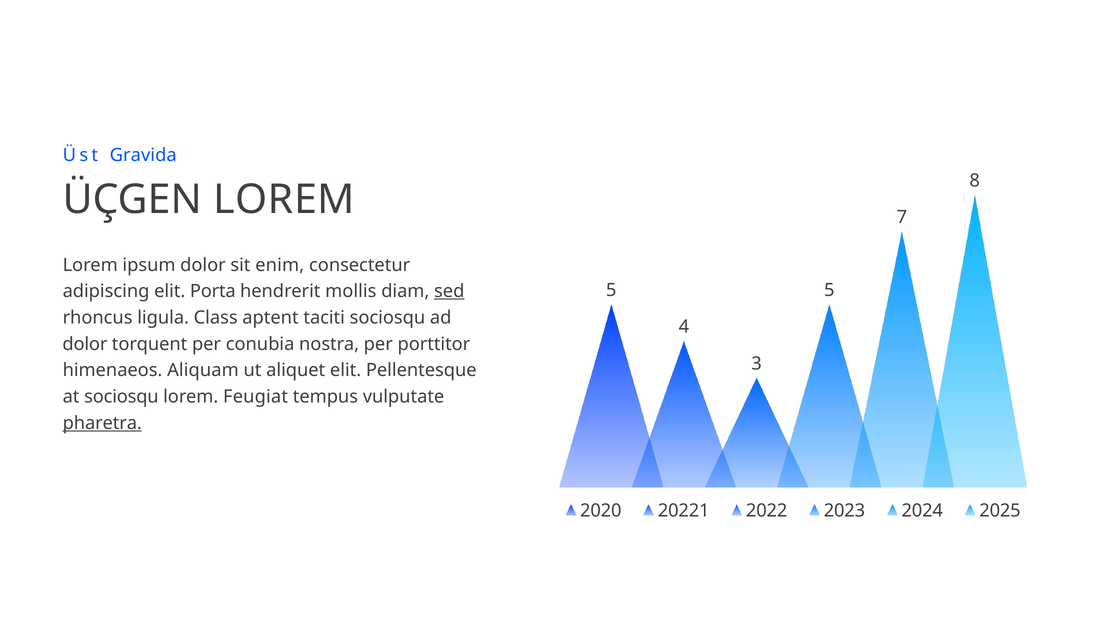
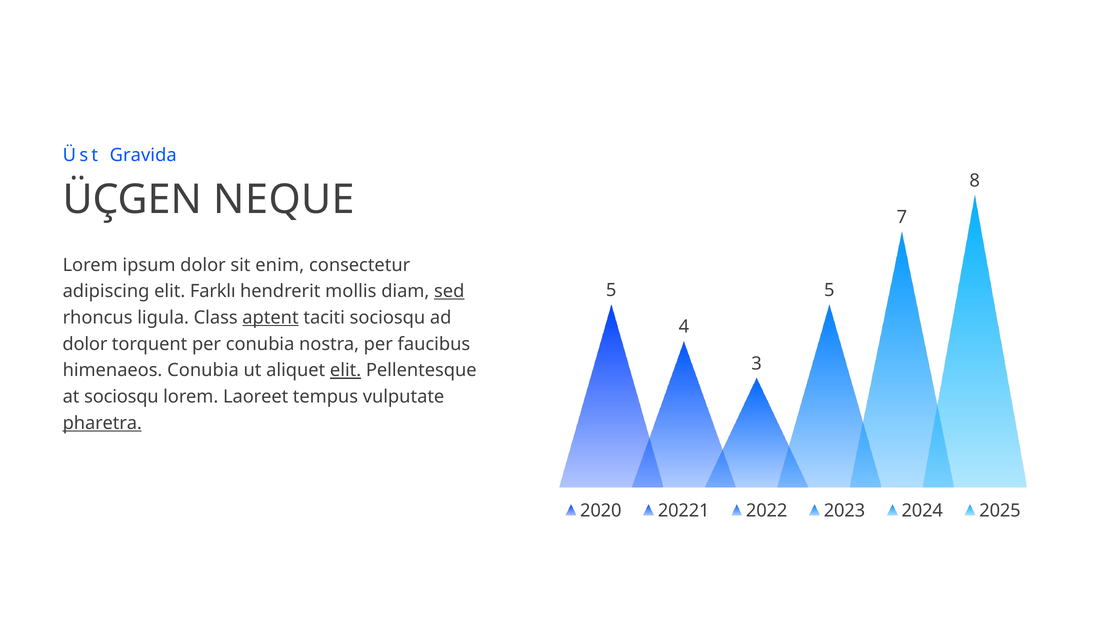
ÜÇGEN LOREM: LOREM -> NEQUE (284, 200)
Porta: Porta -> Farklı (213, 291)
aptent underline: none -> present (270, 318)
porttitor: porttitor -> faucibus (434, 344)
himenaeos Aliquam: Aliquam -> Conubia (203, 370)
elit underline: none -> present (346, 370)
Feugiat: Feugiat -> Laoreet (256, 397)
